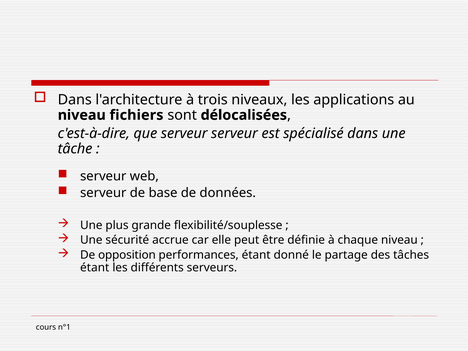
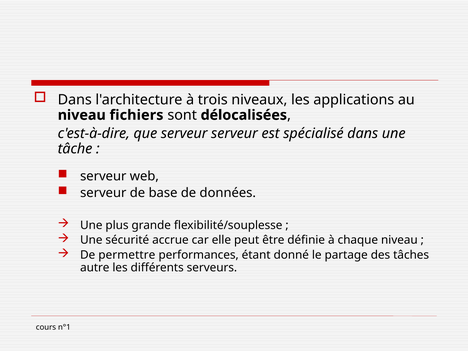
opposition: opposition -> permettre (127, 255)
étant: étant -> autre (95, 268)
